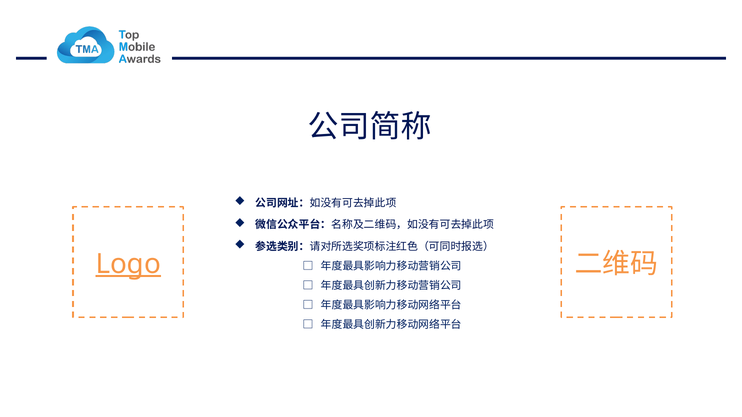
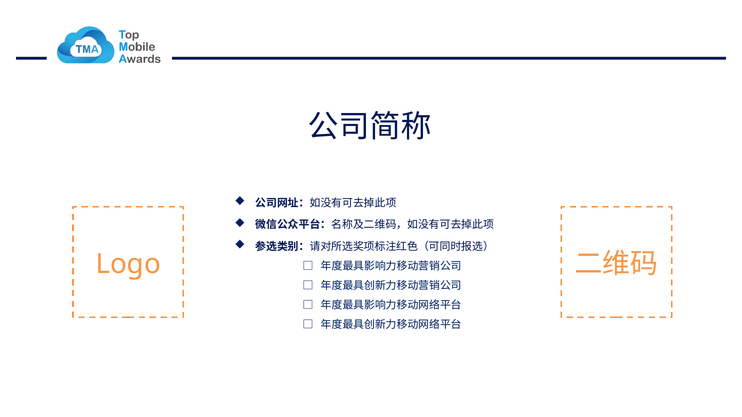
Logo underline: present -> none (128, 264)
